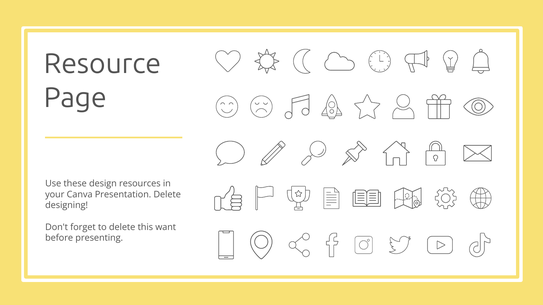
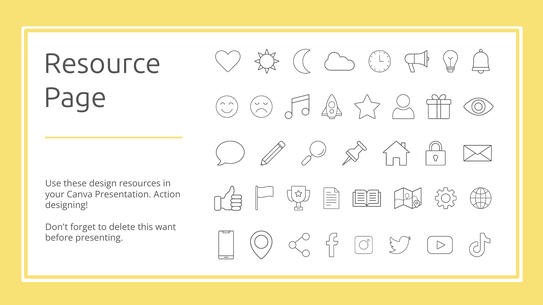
Presentation Delete: Delete -> Action (167, 195)
